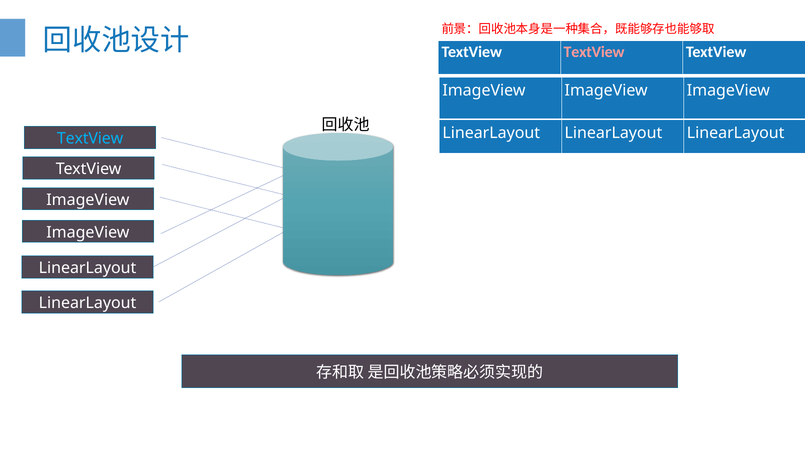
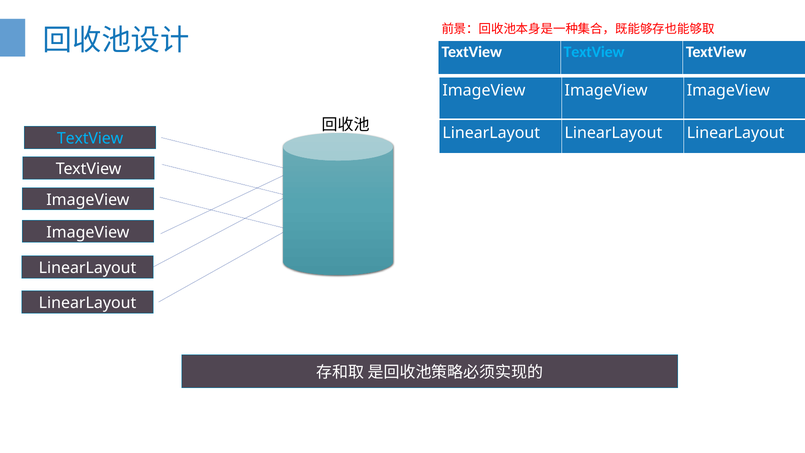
TextView colour: pink -> light blue (594, 52)
